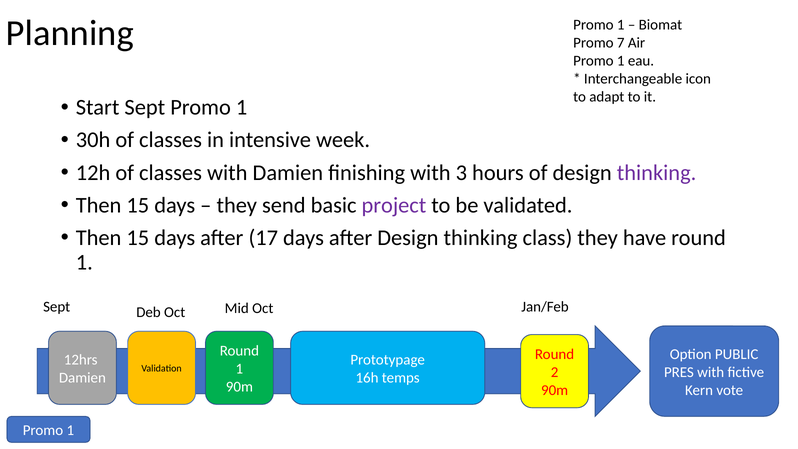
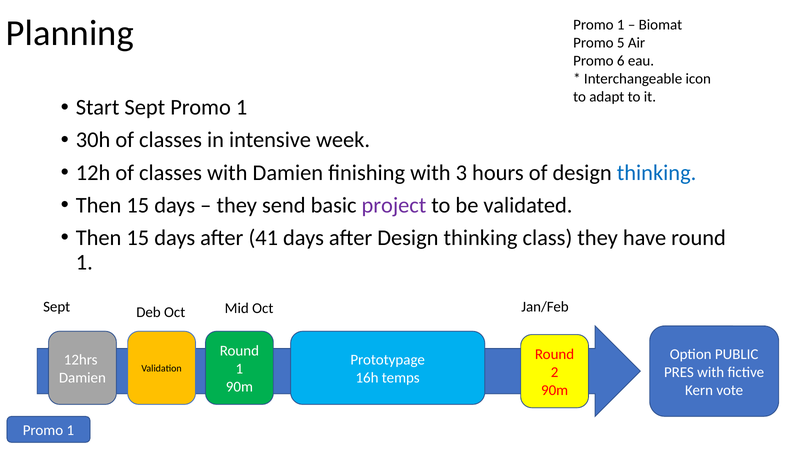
7: 7 -> 5 (621, 43)
1: 1 -> 6 (621, 61)
thinking colour: purple -> blue (657, 173)
17: 17 -> 41 (263, 238)
